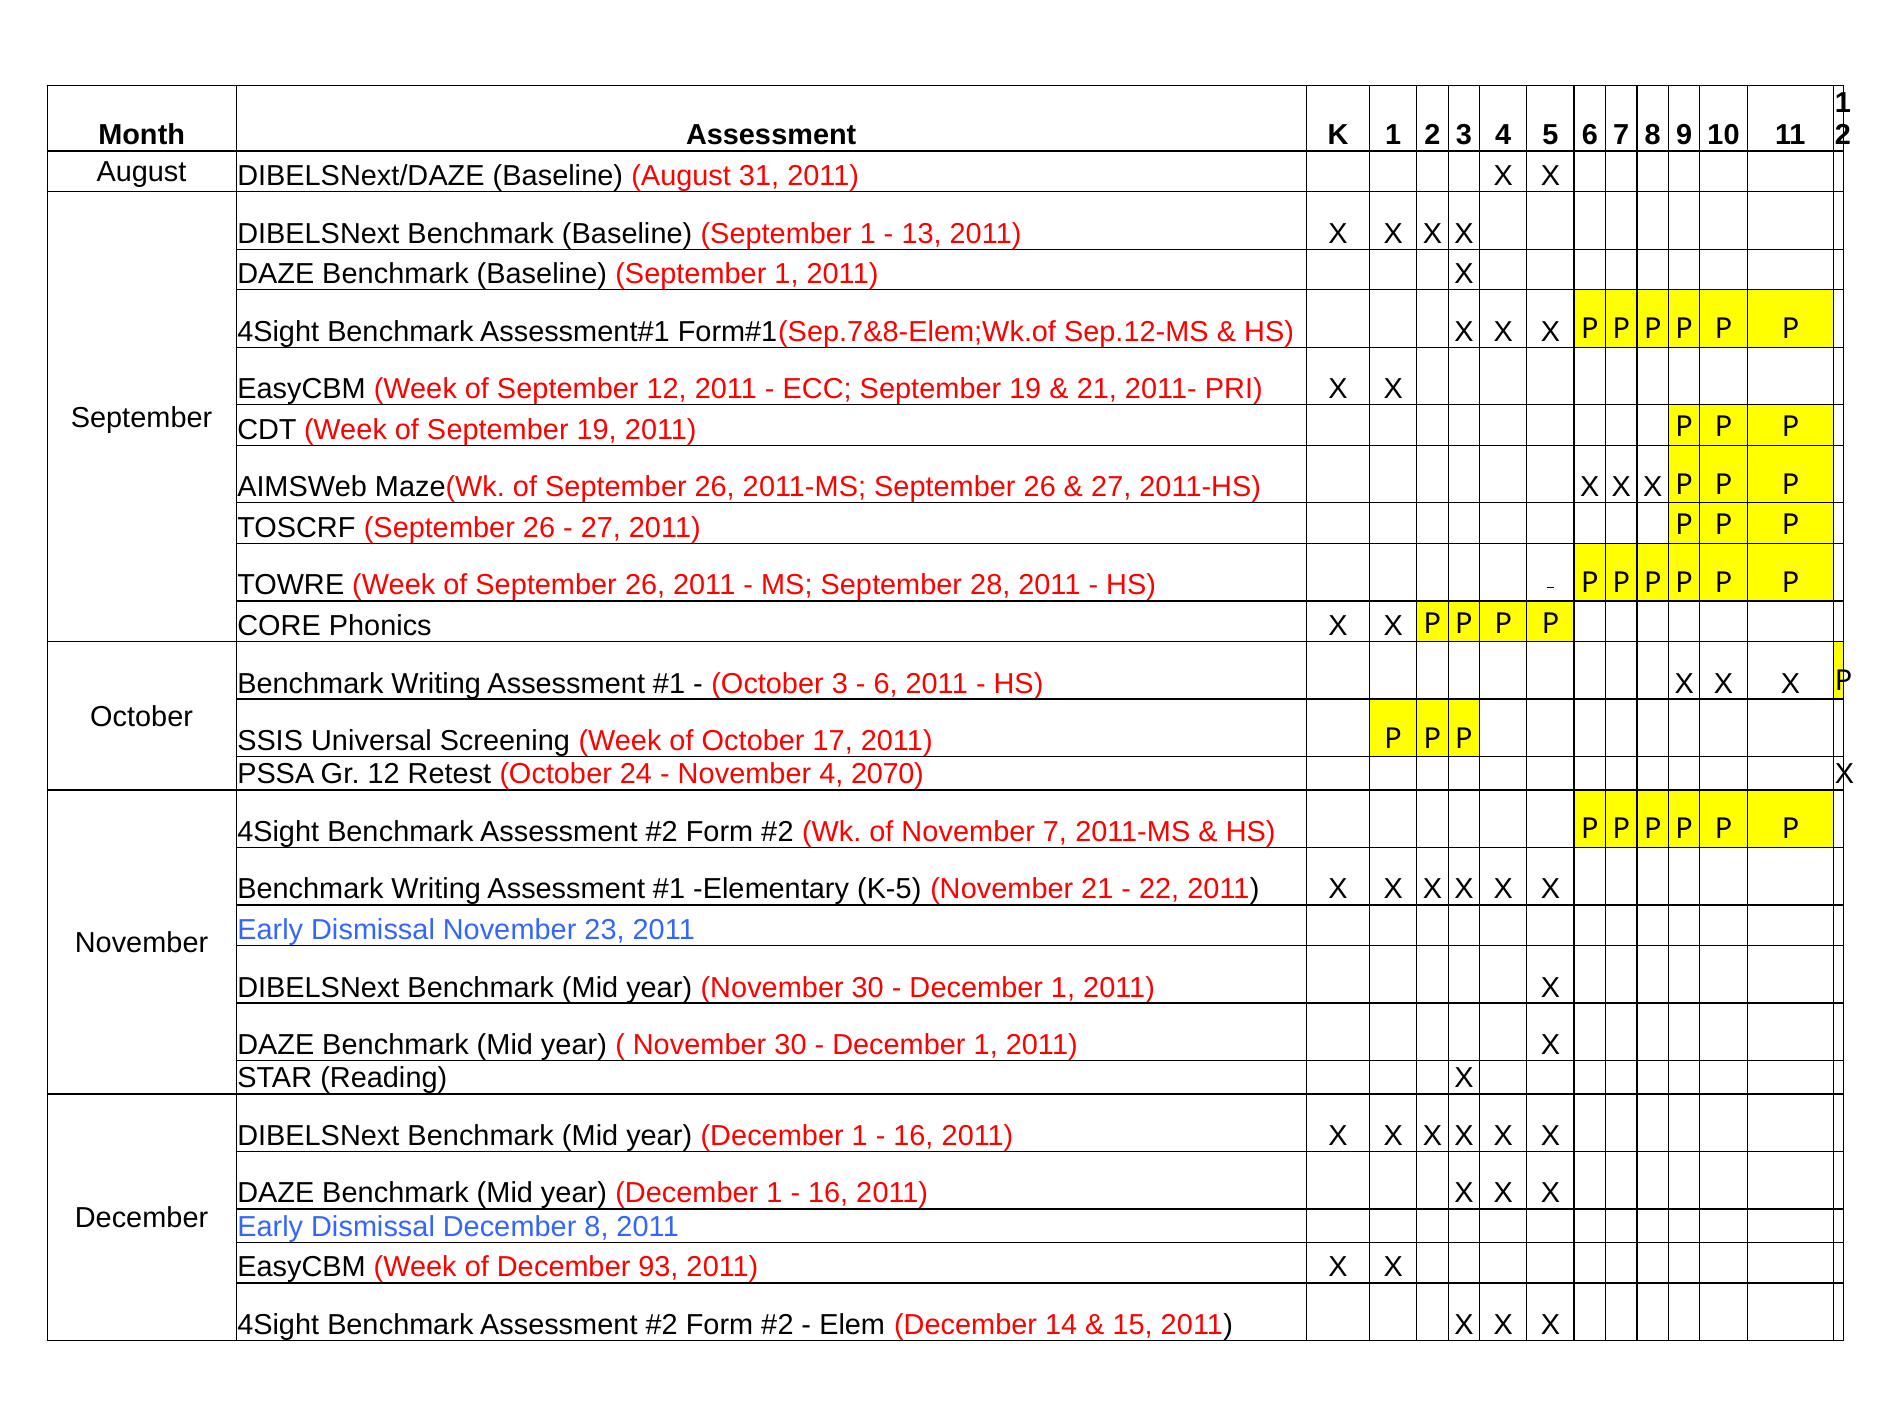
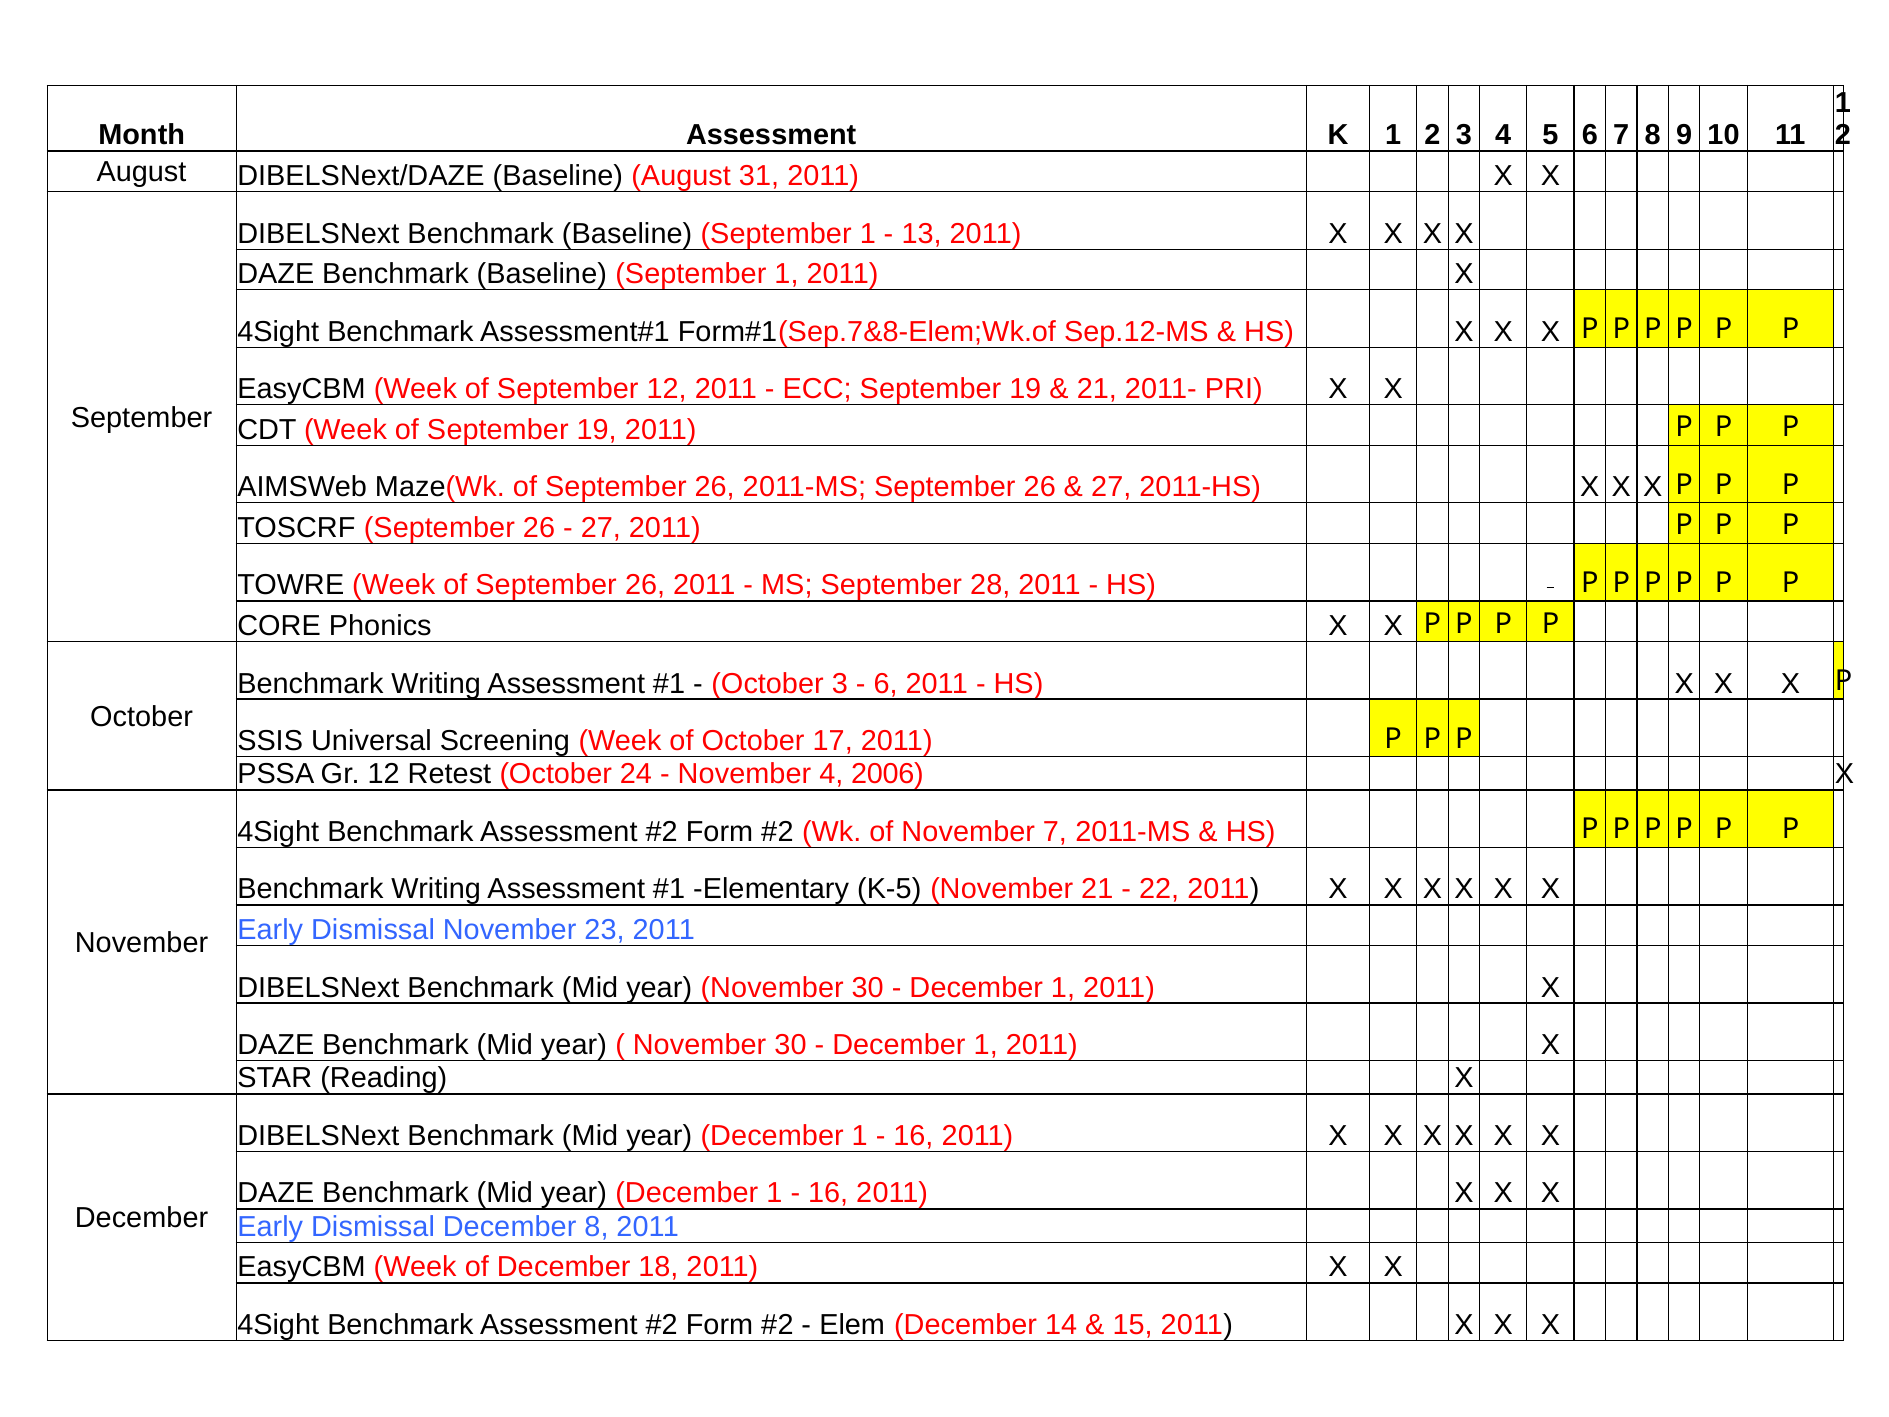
2070: 2070 -> 2006 (887, 774)
93: 93 -> 18 (658, 1267)
